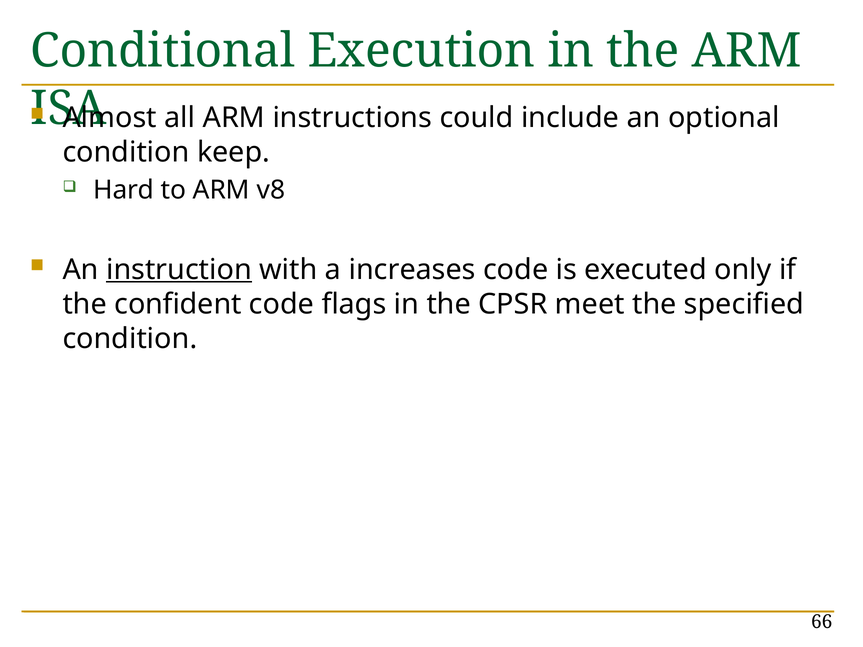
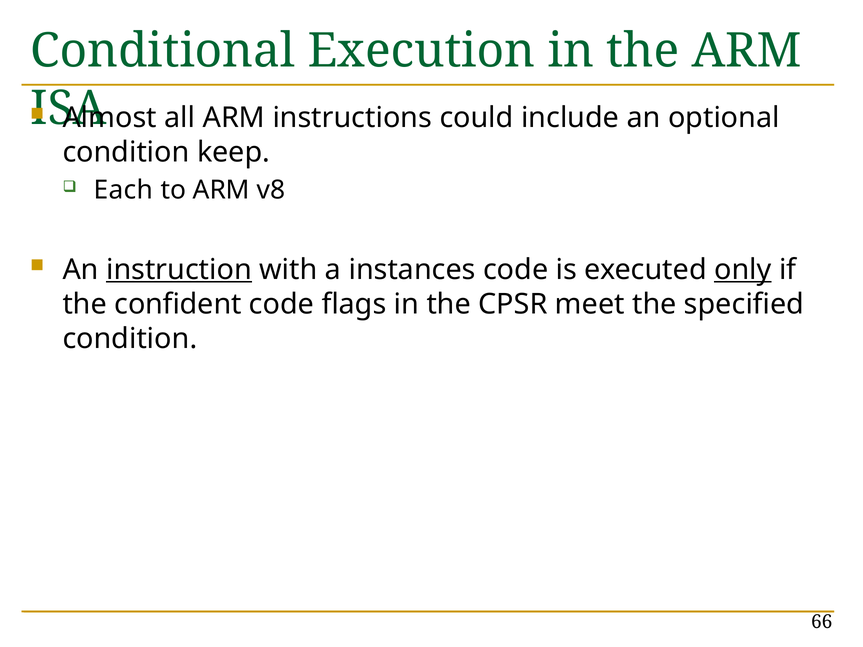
Hard: Hard -> Each (123, 190)
increases: increases -> instances (412, 270)
only underline: none -> present (743, 270)
